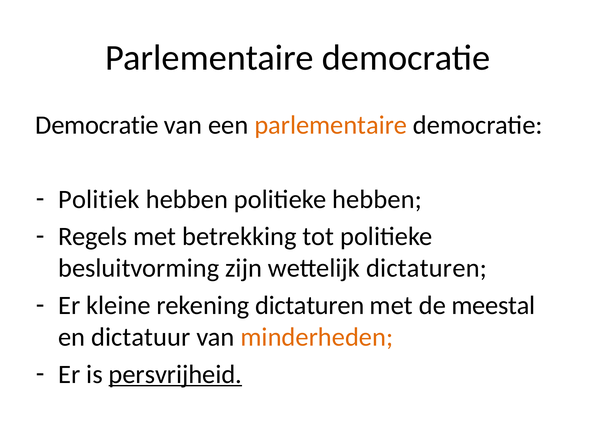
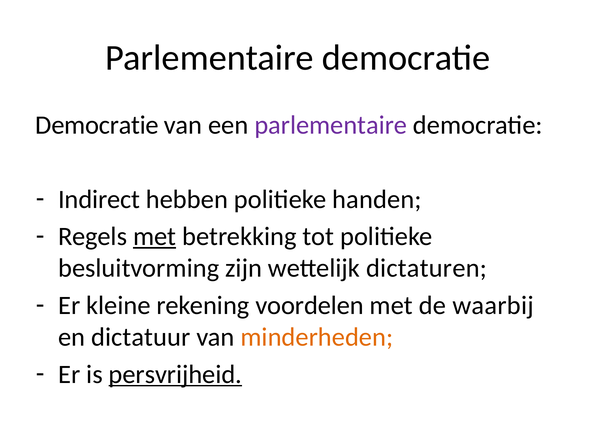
parlementaire colour: orange -> purple (331, 125)
Politiek: Politiek -> Indirect (99, 199)
politieke hebben: hebben -> handen (377, 199)
met underline: none -> present (155, 236)
rekening dictaturen: dictaturen -> voordelen (310, 305)
meestal: meestal -> waarbij (493, 305)
